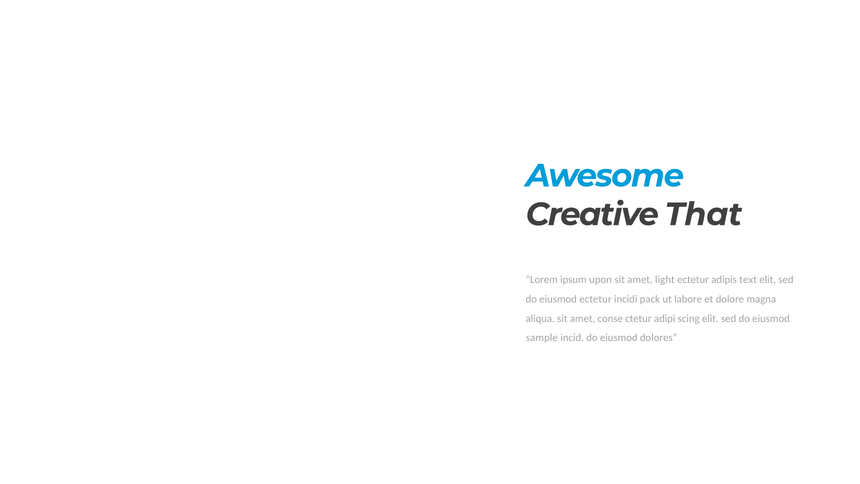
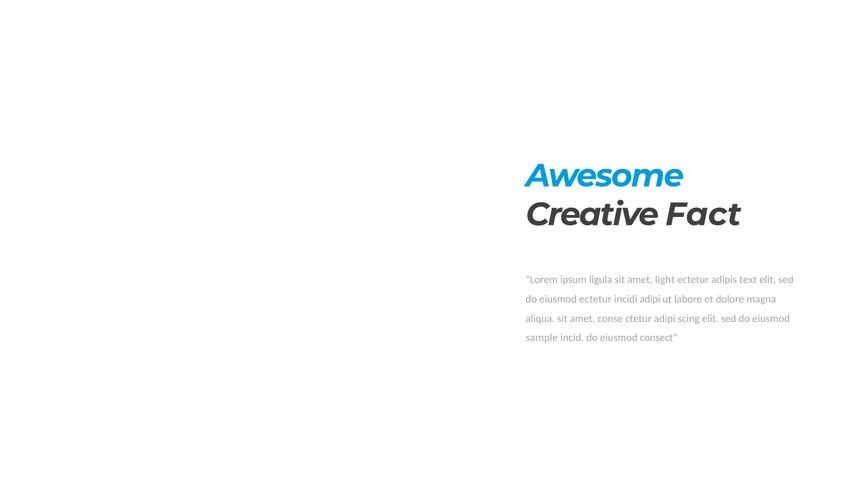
That: That -> Fact (703, 214)
upon: upon -> ligula (601, 280)
incidi pack: pack -> adipi (650, 299)
dolores: dolores -> consect (659, 338)
